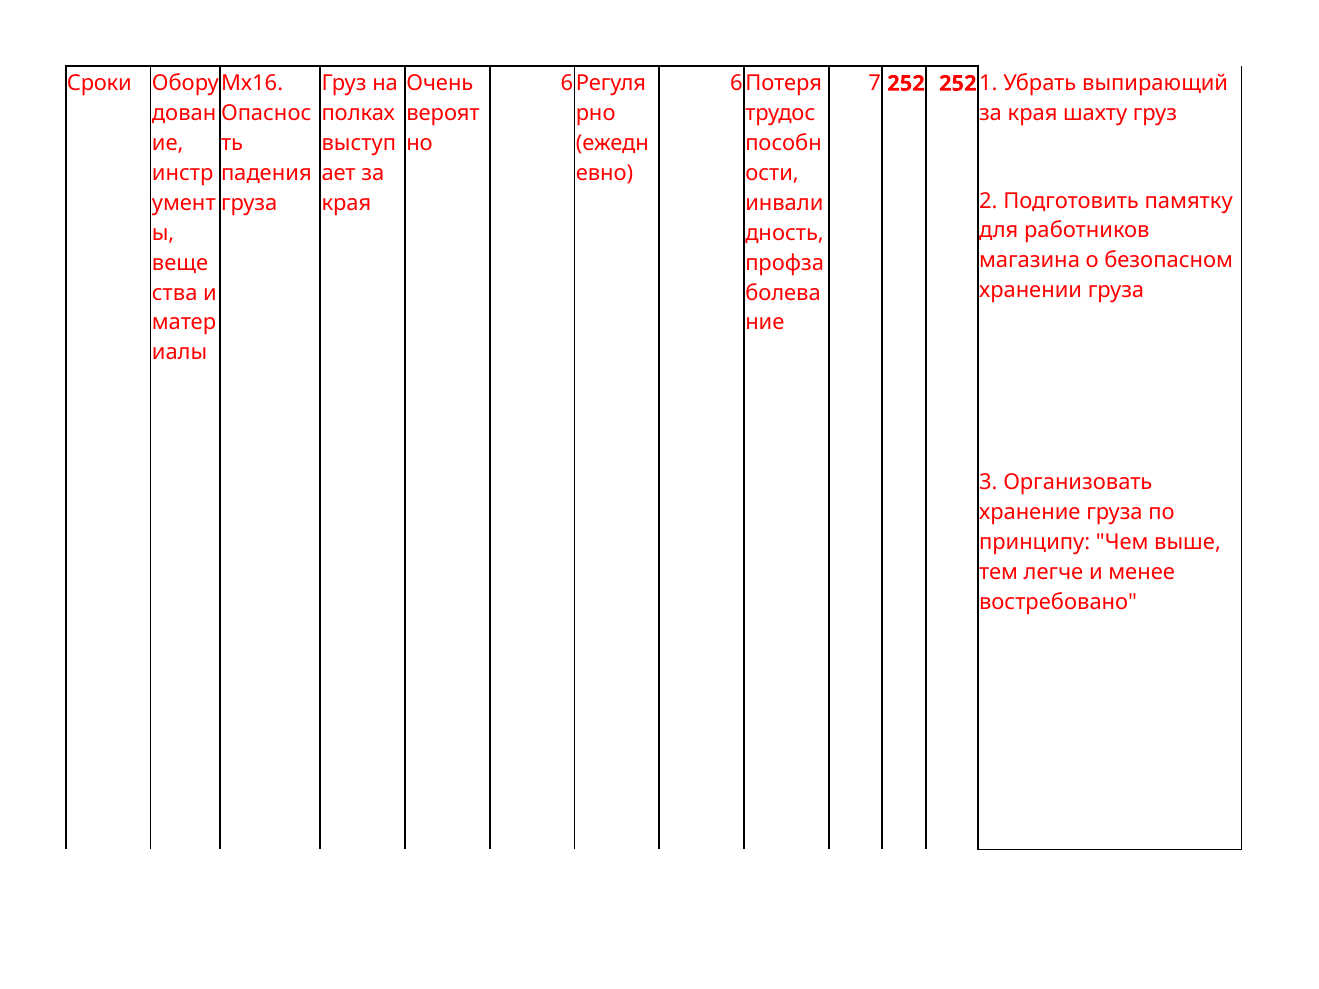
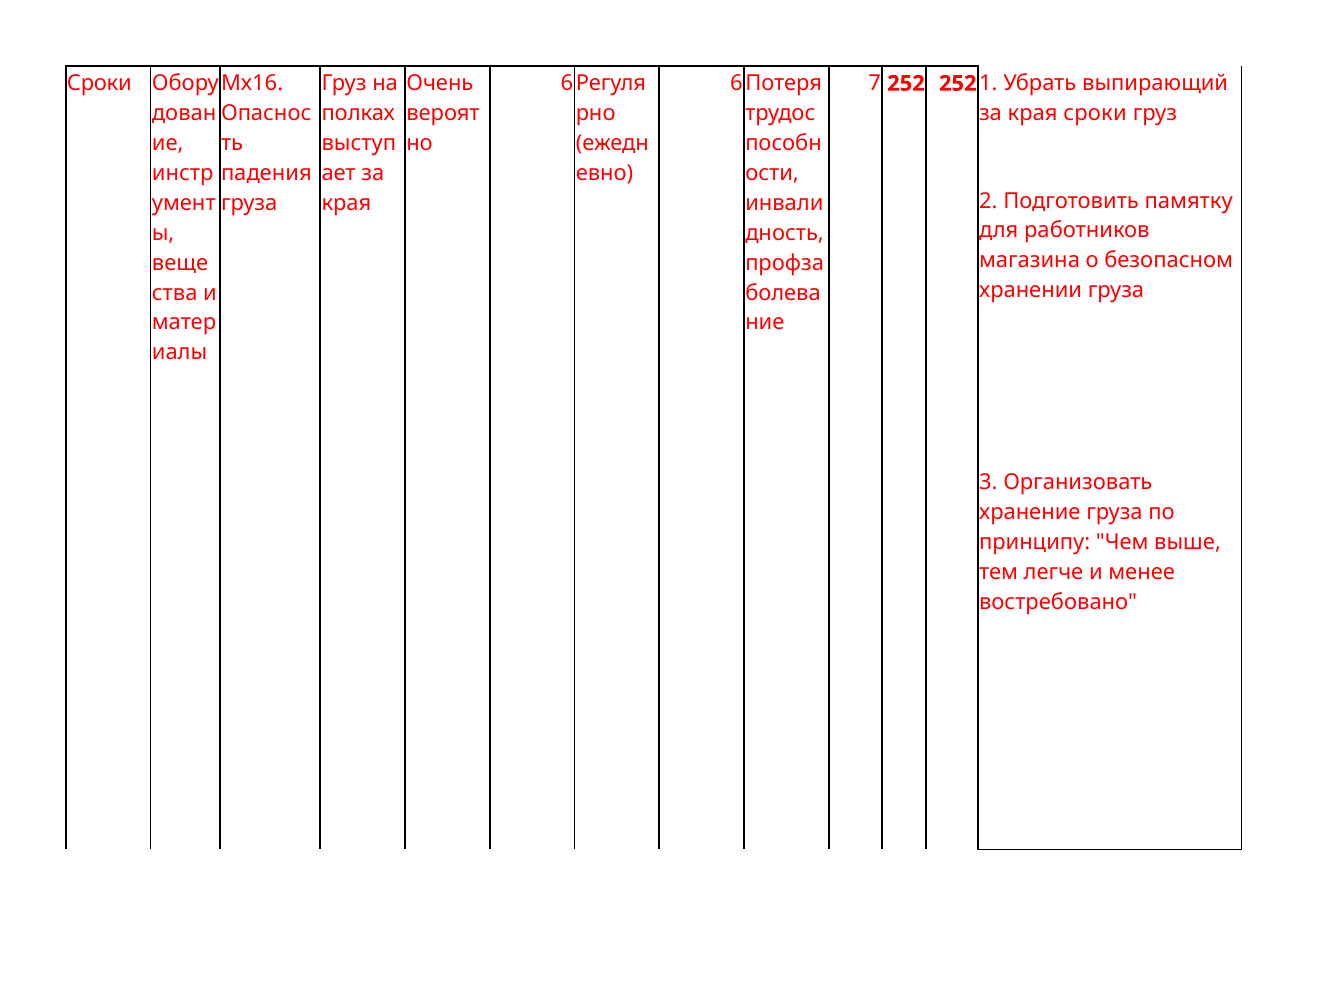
края шахту: шахту -> сроки (1095, 113)
